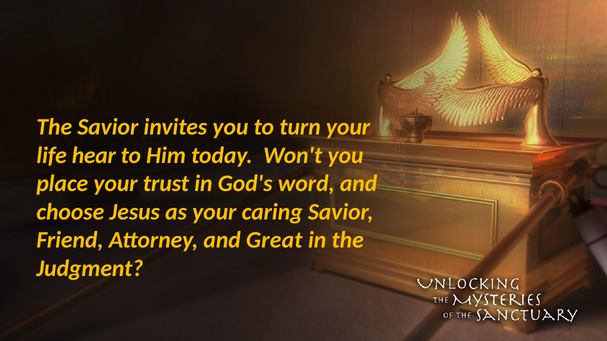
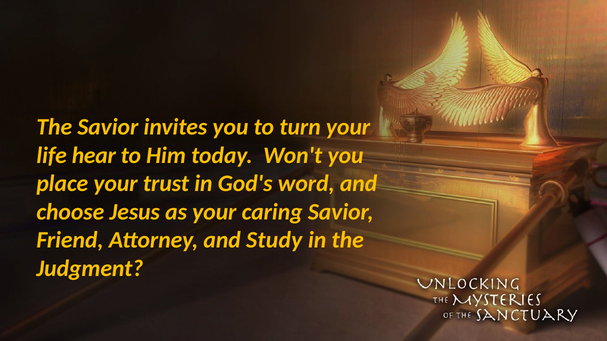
Great: Great -> Study (274, 241)
